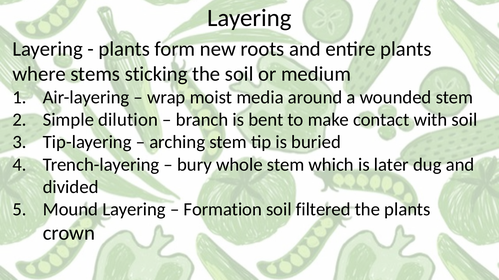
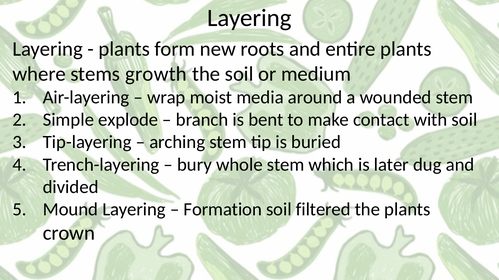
sticking: sticking -> growth (156, 74)
dilution: dilution -> explode (128, 120)
